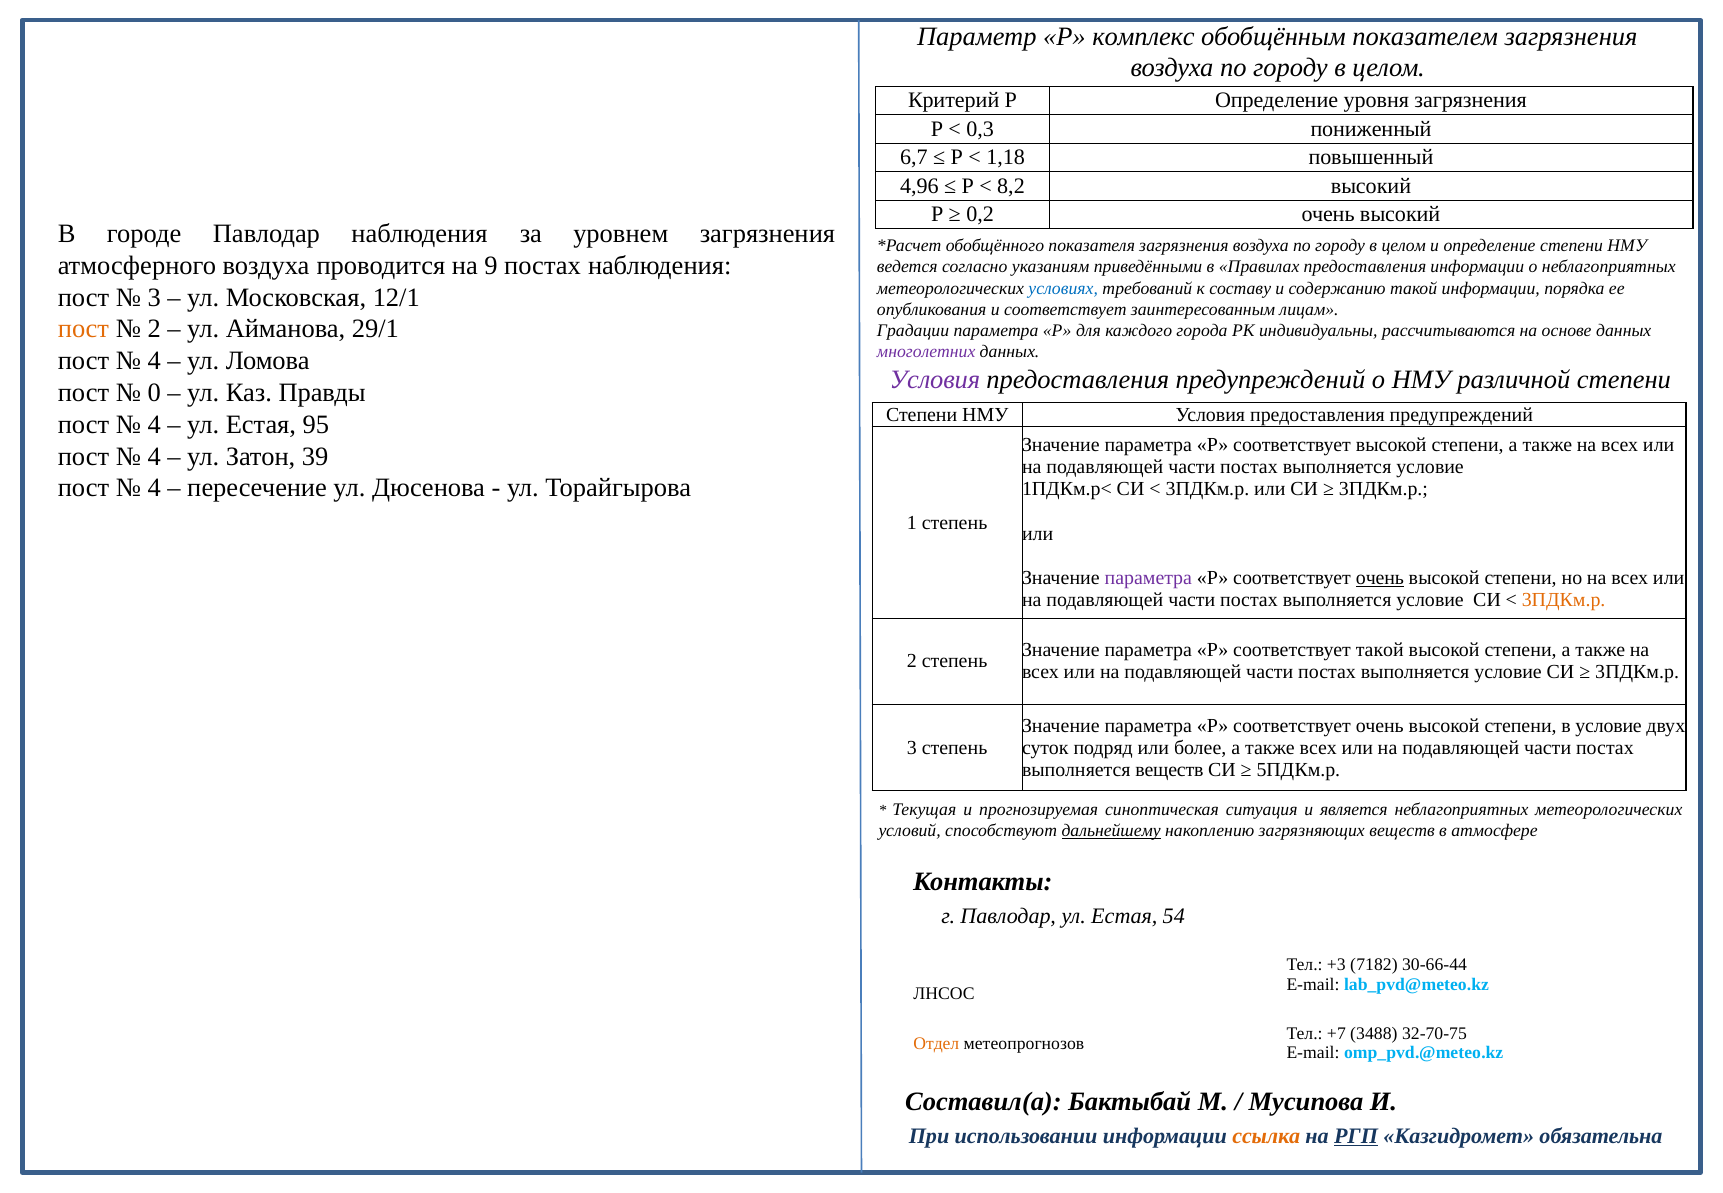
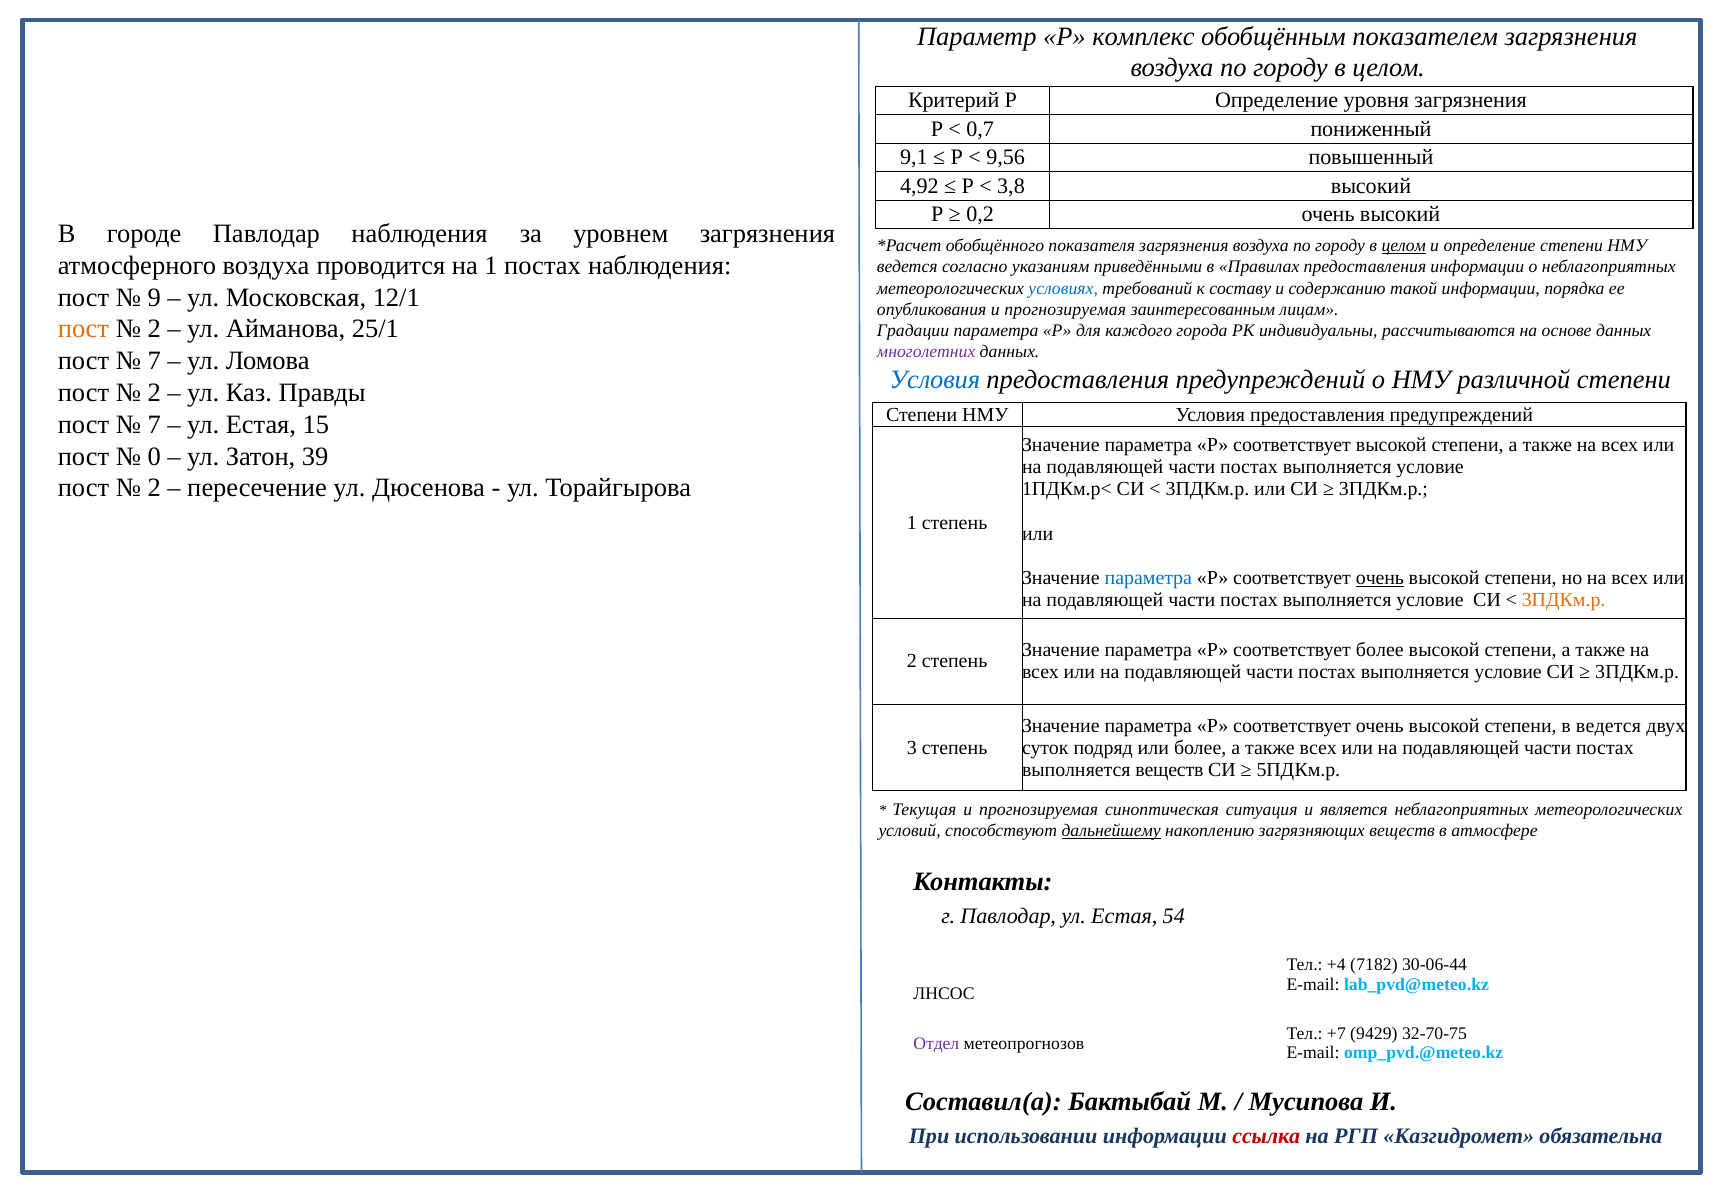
0,3: 0,3 -> 0,7 (980, 129)
6,7: 6,7 -> 9,1 (914, 157)
1,18: 1,18 -> 9,56 (1006, 157)
4,96: 4,96 -> 4,92 (919, 186)
8,2: 8,2 -> 3,8 (1011, 186)
целом underline: none -> present (1404, 246)
на 9: 9 -> 1 (491, 265)
3: 3 -> 9 (154, 297)
опубликования и соответствует: соответствует -> прогнозируемая (1065, 309)
29/1: 29/1 -> 25/1 (375, 329)
4: 4 -> 7 (154, 361)
Условия colour: purple -> blue (935, 380)
0: 0 -> 2 (154, 393)
4: 4 -> 7 (154, 424)
95: 95 -> 15 (316, 424)
4: 4 -> 0 (154, 456)
4: 4 -> 2 (154, 488)
параметра colour: purple -> blue (1148, 578)
соответствует такой: такой -> более (1380, 650)
в условие: условие -> ведется (1608, 725)
+3: +3 -> +4 (1336, 964)
30-66-44: 30-66-44 -> 30-06-44 (1435, 964)
3488: 3488 -> 9429 (1374, 1033)
Отдел colour: orange -> purple (936, 1043)
ссылка colour: orange -> red (1266, 1136)
РГП underline: present -> none (1356, 1136)
